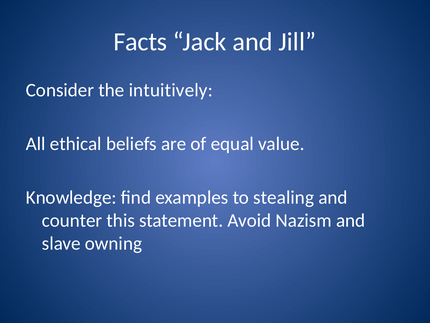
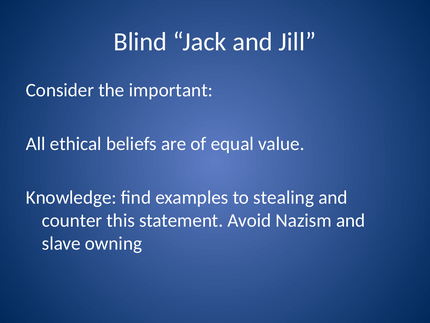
Facts: Facts -> Blind (140, 42)
intuitively: intuitively -> important (171, 90)
